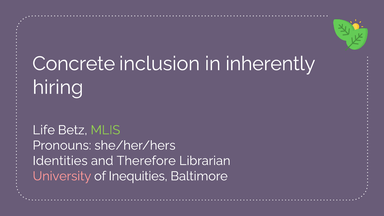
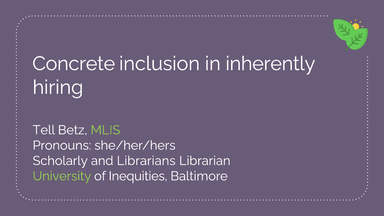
Life: Life -> Tell (44, 130)
Identities: Identities -> Scholarly (60, 161)
Therefore: Therefore -> Librarians (146, 161)
University colour: pink -> light green (62, 176)
